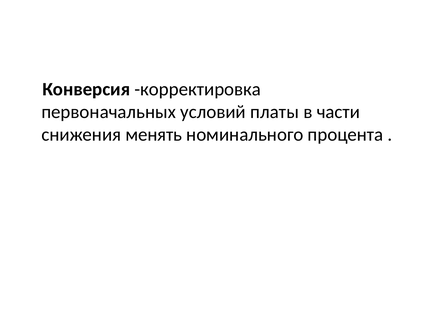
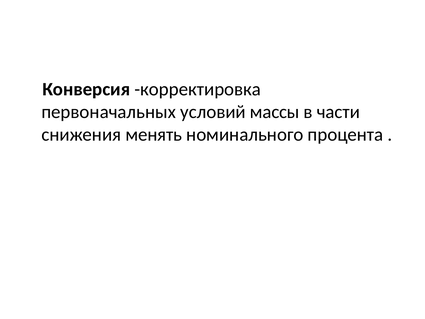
платы: платы -> массы (275, 112)
